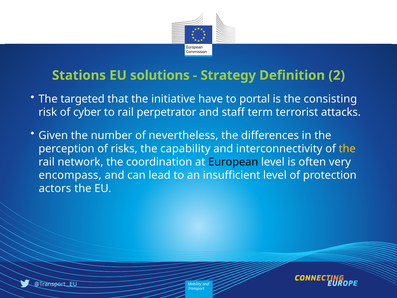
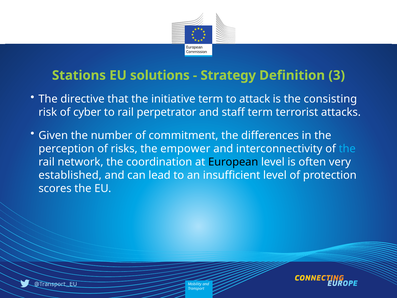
2: 2 -> 3 (337, 75)
targeted: targeted -> directive (83, 99)
initiative have: have -> term (211, 99)
portal: portal -> attack (255, 99)
nevertheless: nevertheless -> commitment (184, 135)
capability: capability -> empower (185, 148)
the colour: yellow -> light blue (347, 148)
encompass: encompass -> established (70, 175)
actors: actors -> scores (55, 188)
